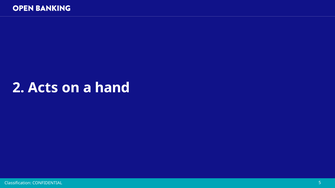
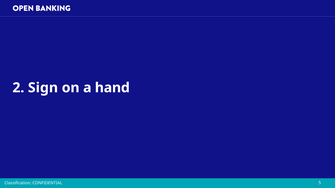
Acts: Acts -> Sign (43, 88)
